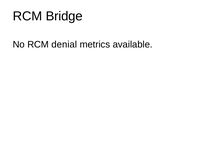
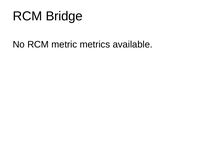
denial: denial -> metric (64, 44)
